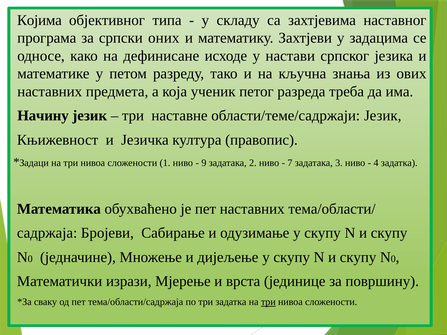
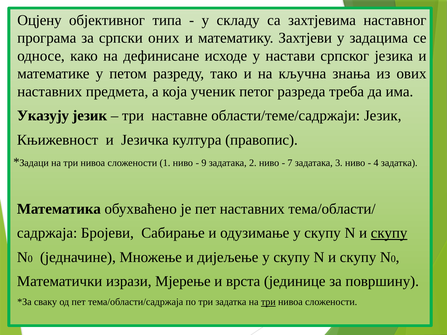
Којима: Којима -> Оцјену (39, 20)
Начину: Начину -> Указују (43, 116)
скупу underline: none -> present (389, 233)
